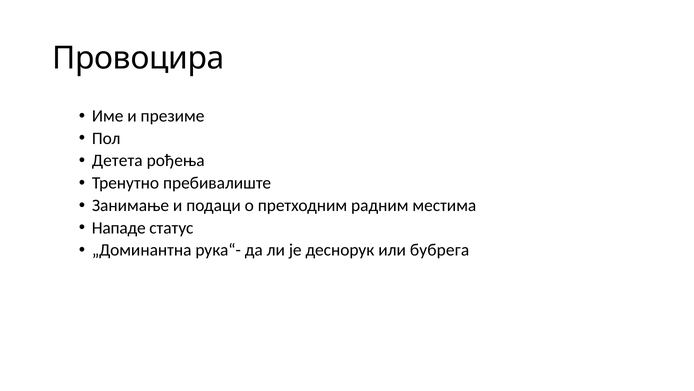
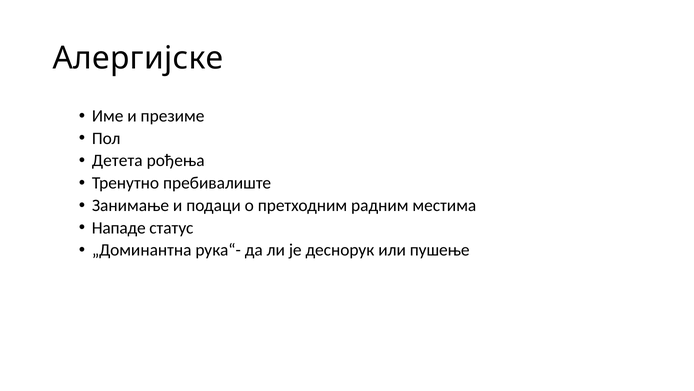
Провоцира: Провоцира -> Алергијске (138, 58)
бубрега: бубрега -> пушење (440, 250)
